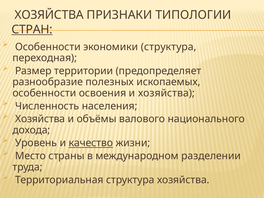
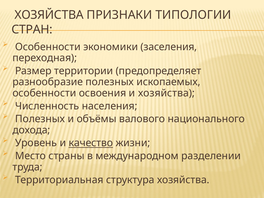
СТРАН underline: present -> none (32, 30)
экономики структура: структура -> заселения (169, 47)
Хозяйства: Хозяйства -> Полезных (40, 119)
